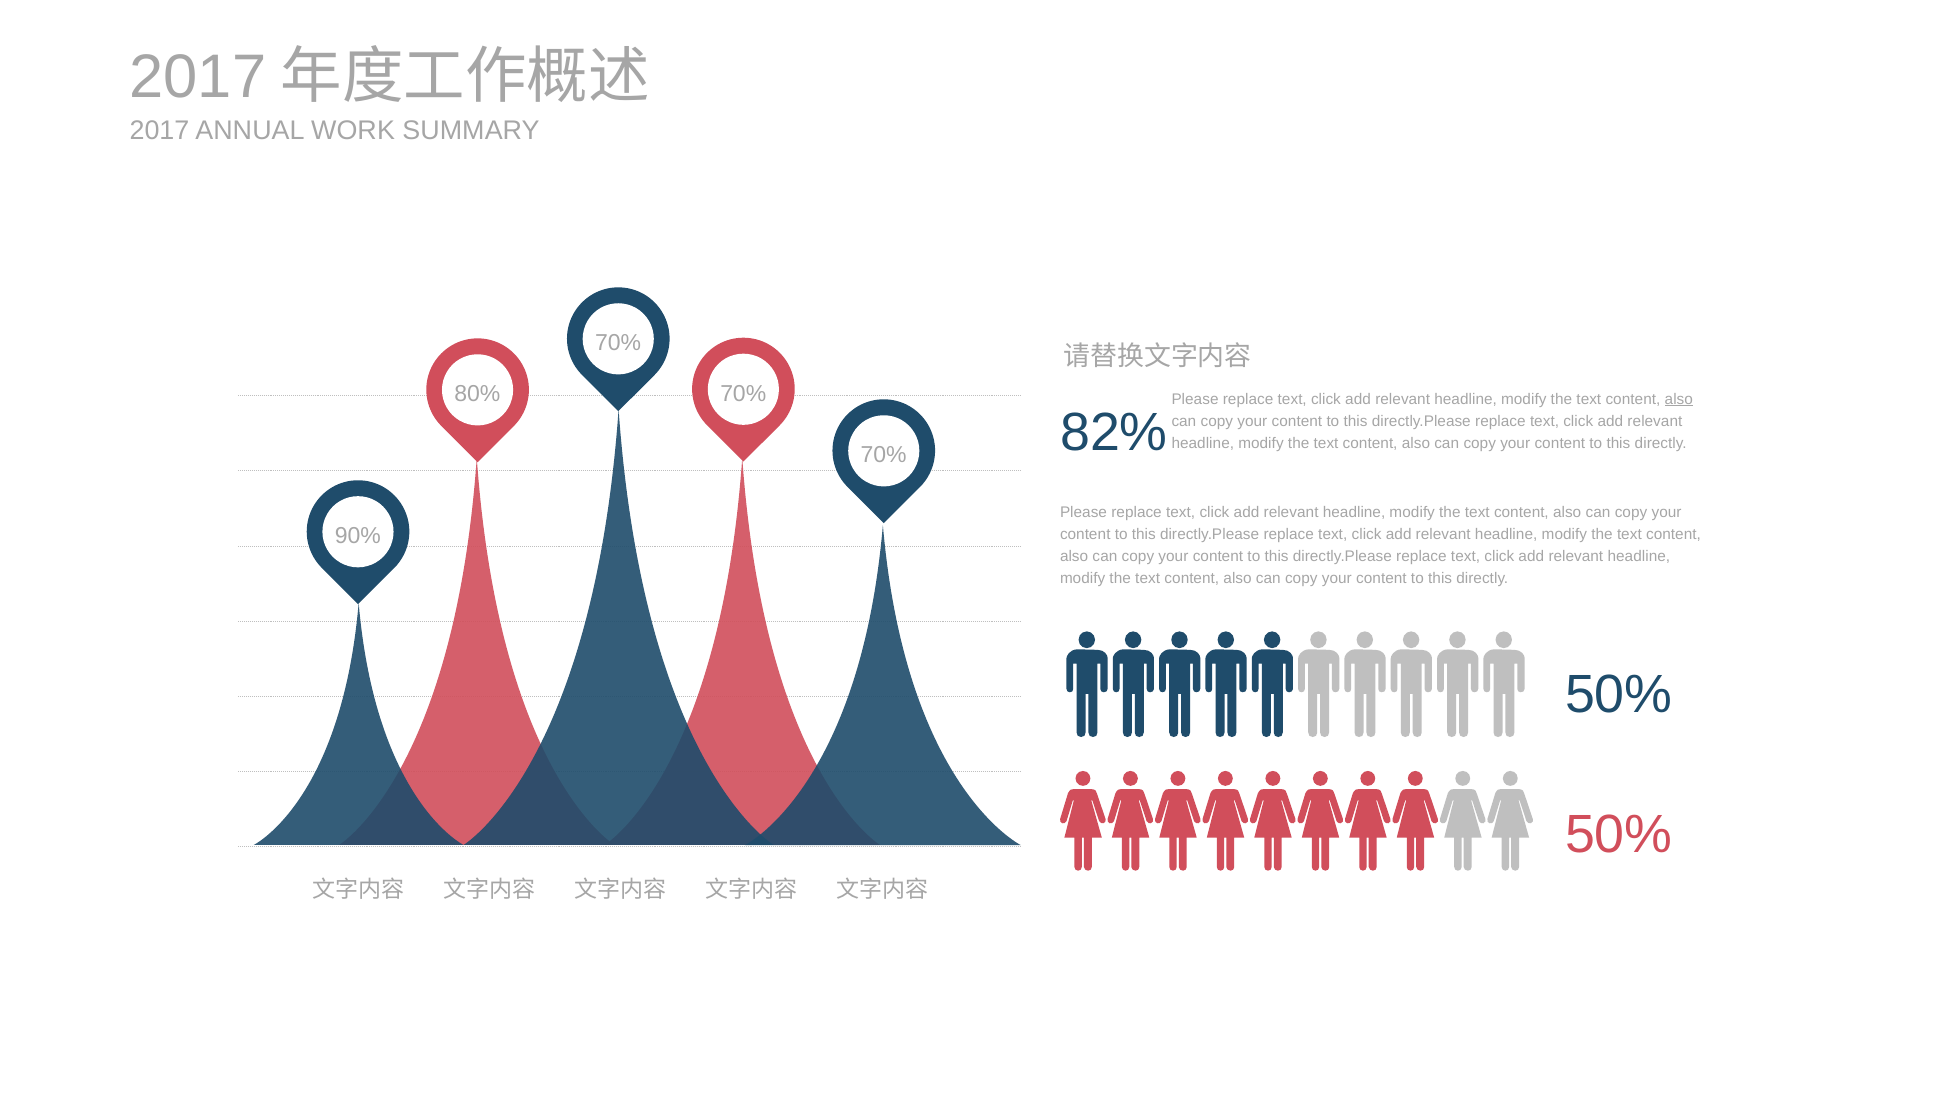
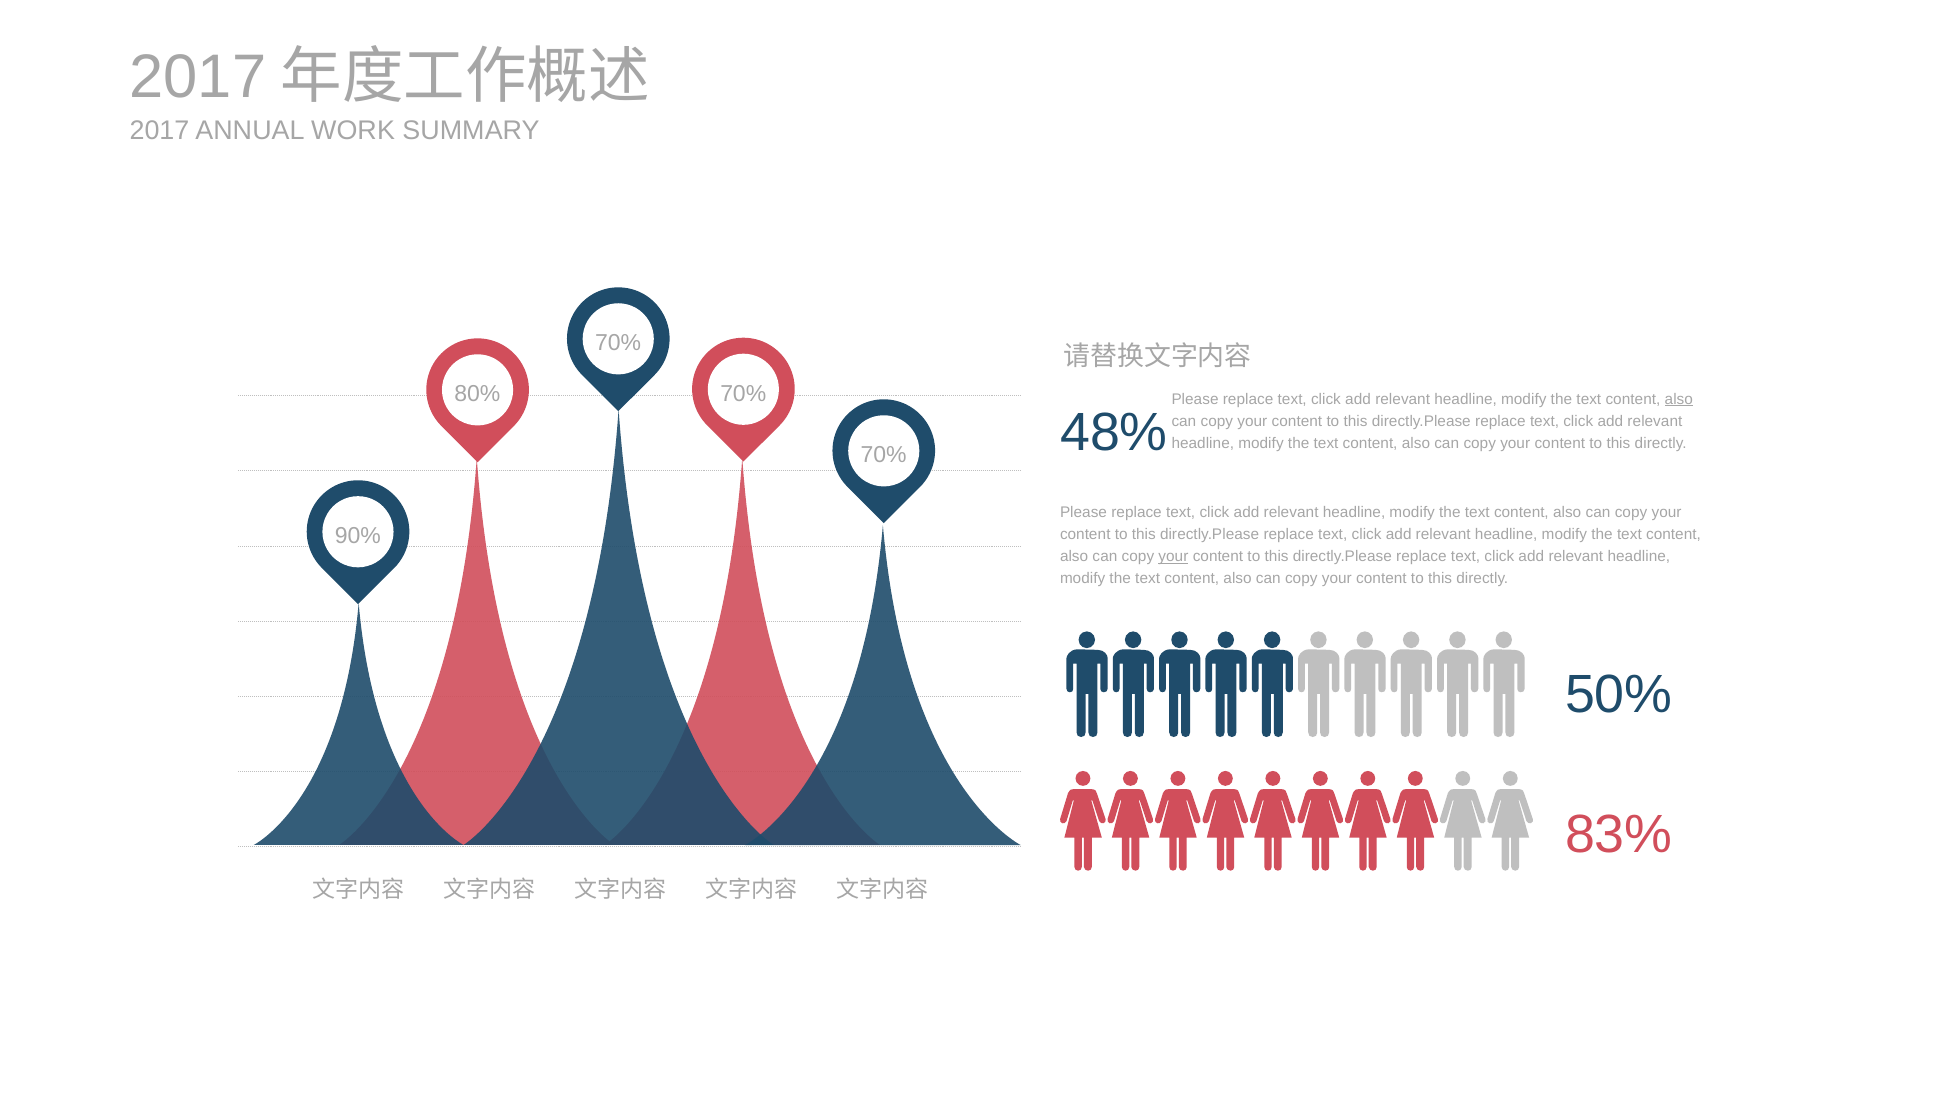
82%: 82% -> 48% (1114, 433)
your underline: none -> present (1173, 556)
50%: 50% -> 83% (1619, 835)
